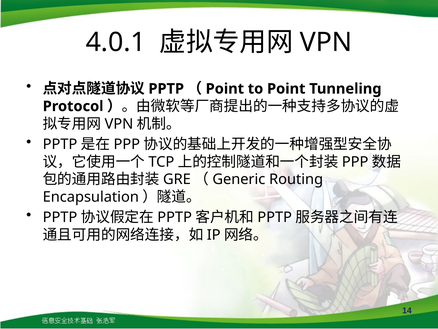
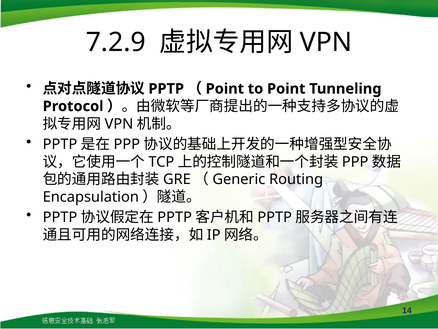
4.0.1: 4.0.1 -> 7.2.9 (116, 42)
